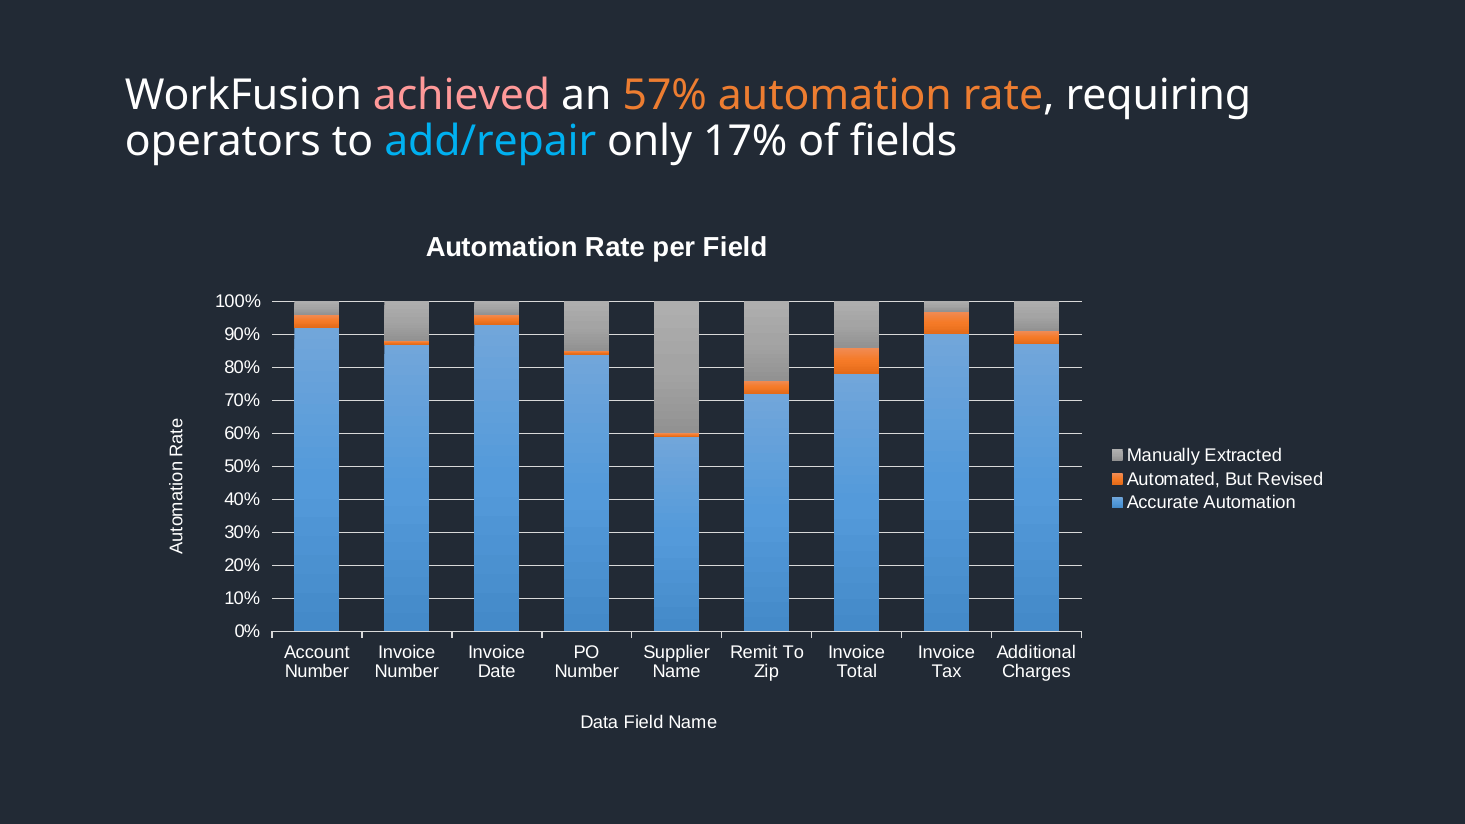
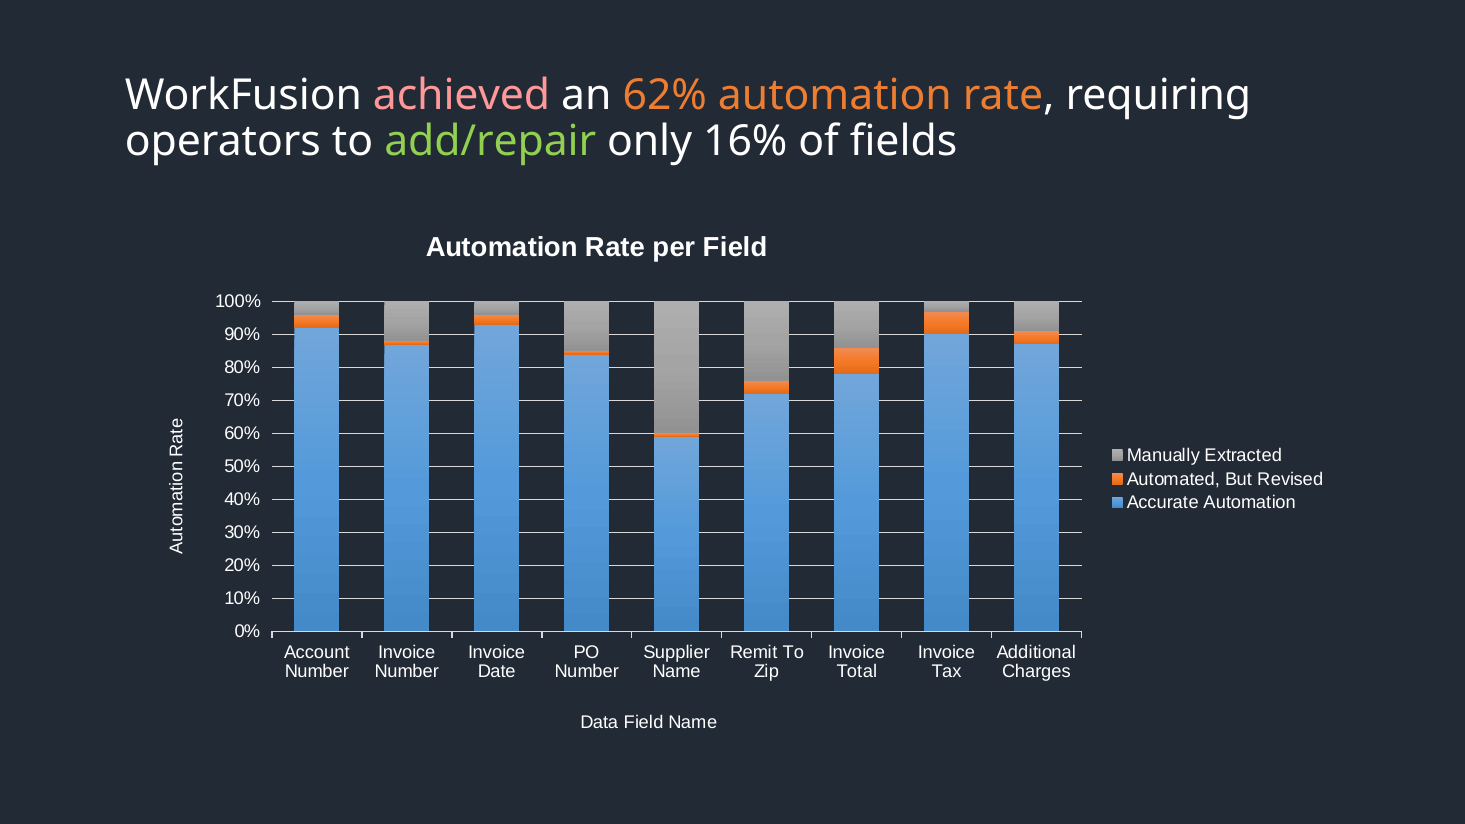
57%: 57% -> 62% (665, 95)
add/repair colour: light blue -> light green (490, 141)
17%: 17% -> 16% (745, 141)
